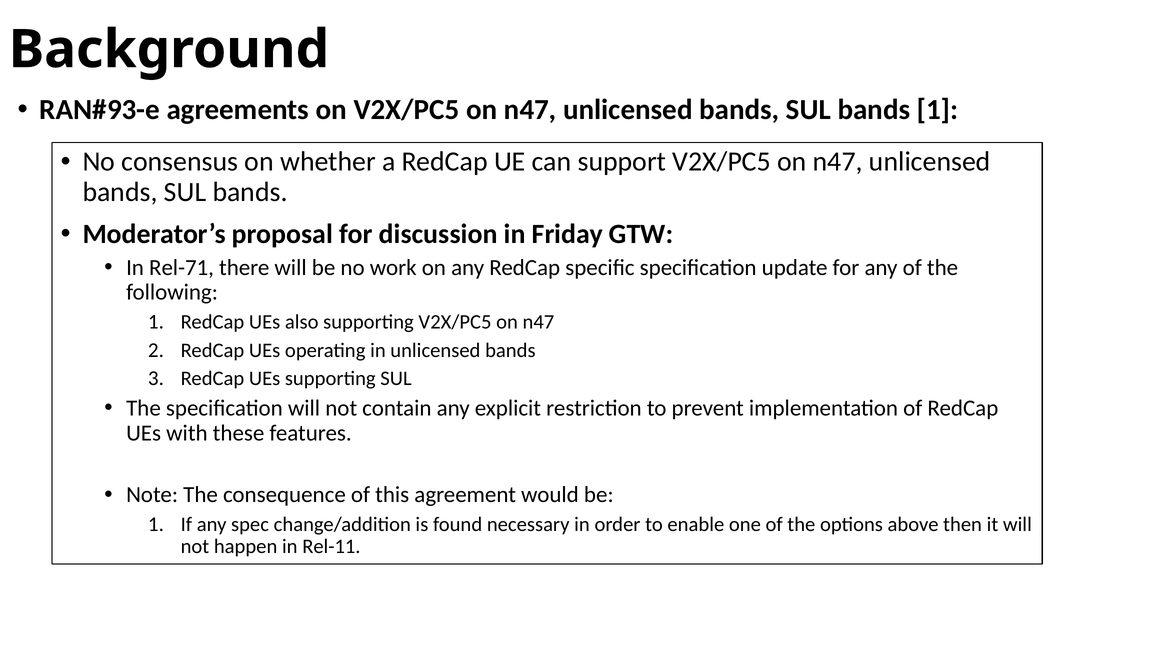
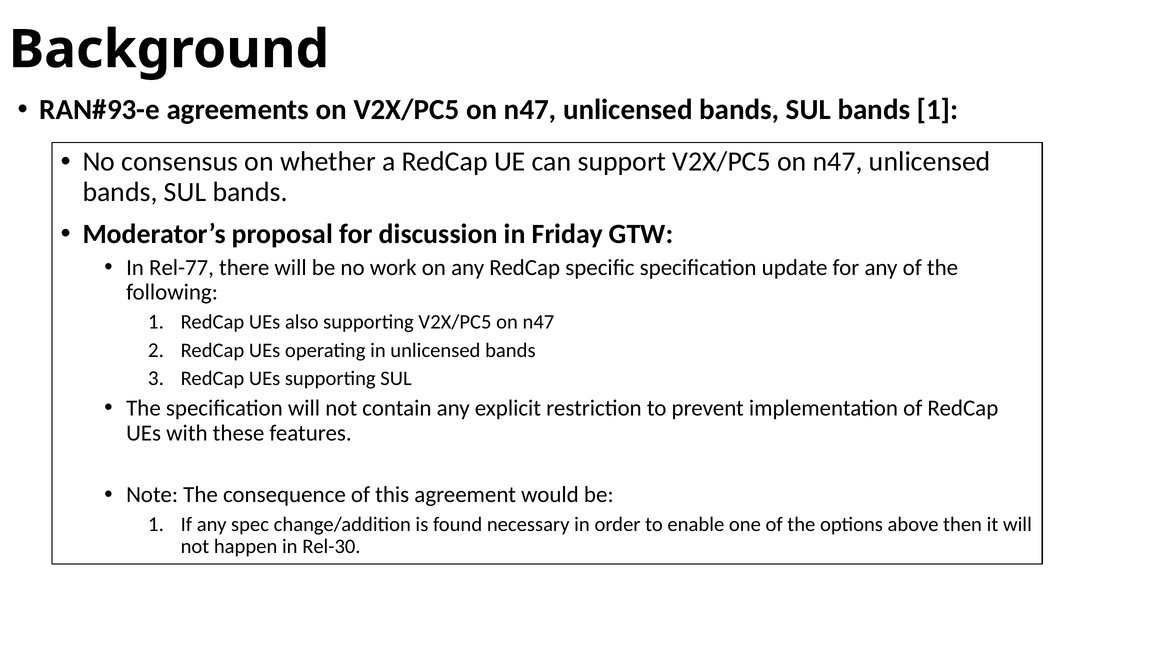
Rel-71: Rel-71 -> Rel-77 (182, 268)
Rel-11: Rel-11 -> Rel-30 (331, 547)
